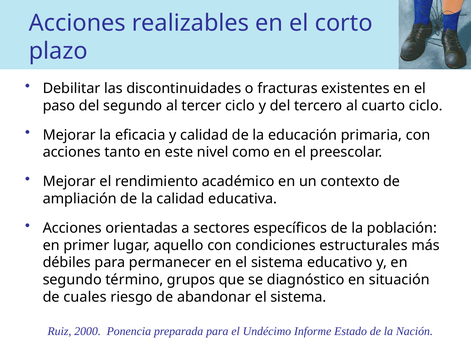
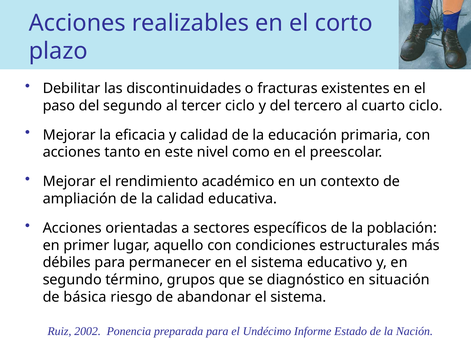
cuales: cuales -> básica (85, 297)
2000: 2000 -> 2002 (88, 331)
